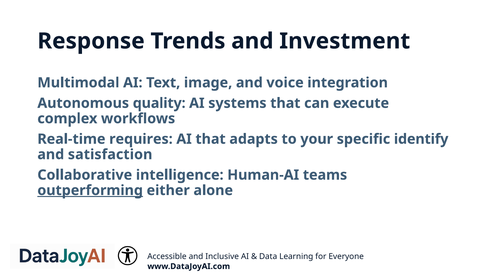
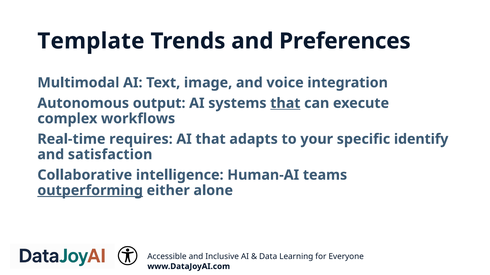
Response: Response -> Template (91, 41)
Investment: Investment -> Preferences (345, 41)
quality: quality -> output (159, 103)
that underline: none -> present (285, 103)
